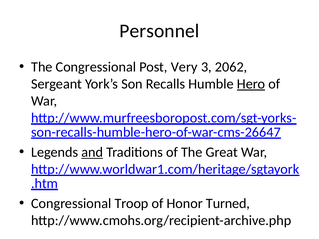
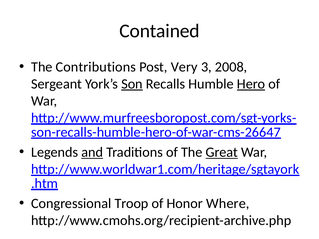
Personnel: Personnel -> Contained (160, 31)
The Congressional: Congressional -> Contributions (96, 67)
2062: 2062 -> 2008 (231, 67)
Son underline: none -> present (132, 84)
Great underline: none -> present (222, 152)
Turned: Turned -> Where (228, 204)
